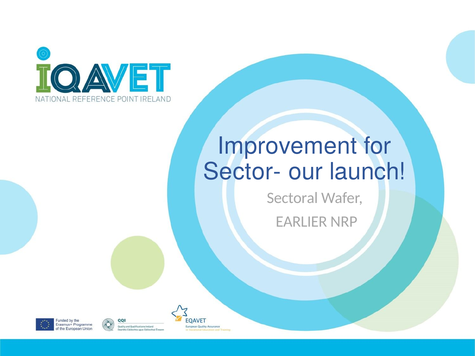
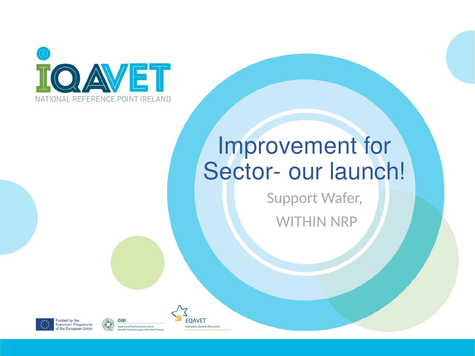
Sectoral: Sectoral -> Support (292, 198)
EARLIER: EARLIER -> WITHIN (301, 222)
